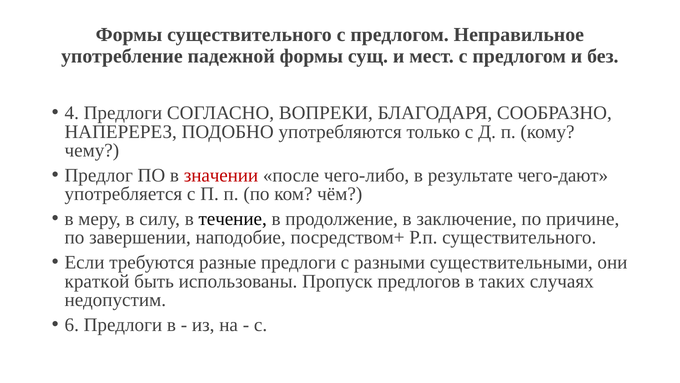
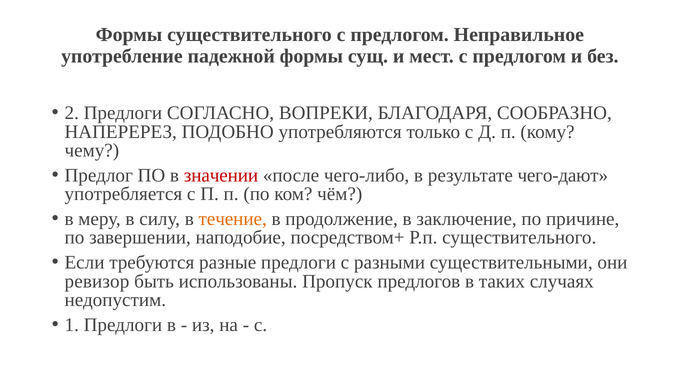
4: 4 -> 2 (72, 113)
течение colour: black -> orange (233, 219)
краткой: краткой -> ревизор (97, 281)
6: 6 -> 1 (72, 325)
